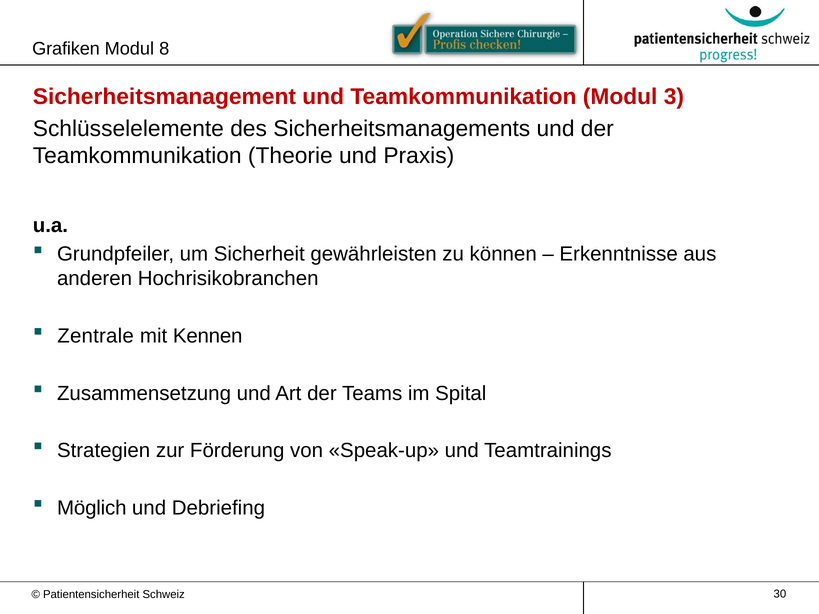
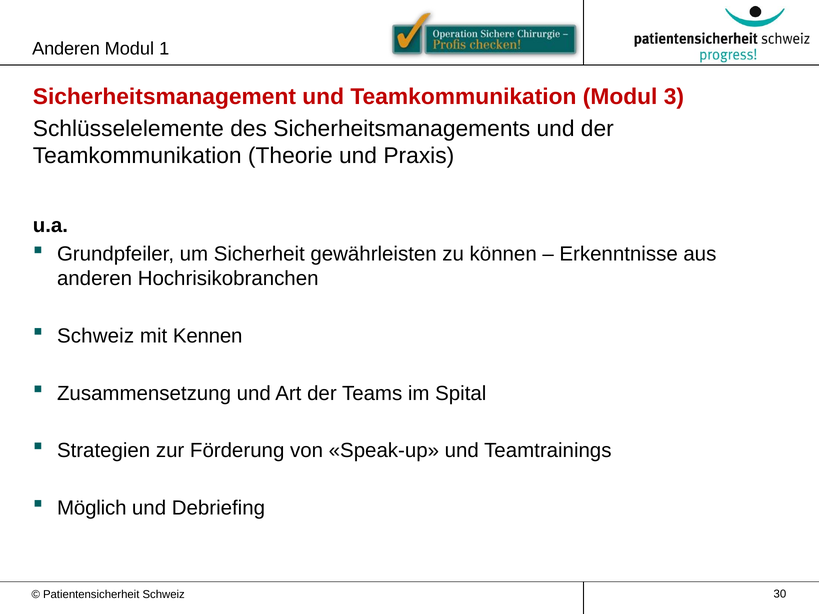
Grafiken: Grafiken -> Anderen (66, 49)
8: 8 -> 1 (164, 49)
Zentrale: Zentrale -> Schweiz (96, 336)
